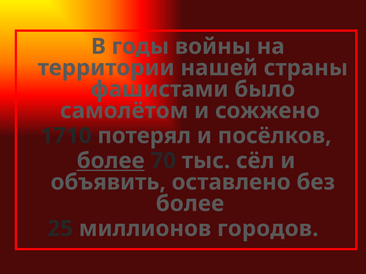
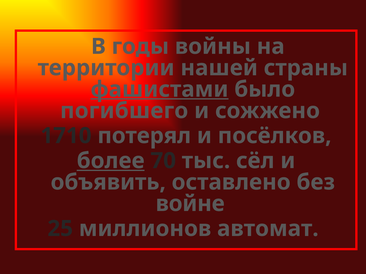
фашистами underline: none -> present (159, 89)
самолётом: самолётом -> погибшего (124, 111)
более: более -> войне (190, 204)
городов: городов -> автомат (268, 229)
